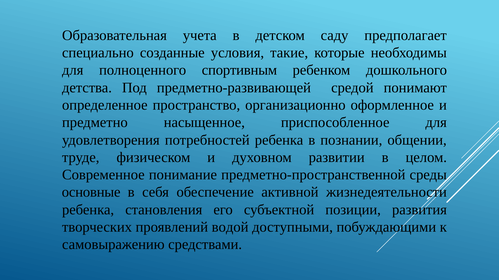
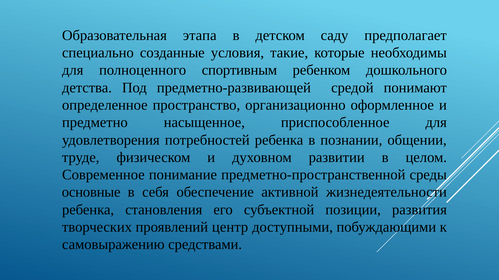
учета: учета -> этапа (200, 35)
водой: водой -> центр (230, 228)
